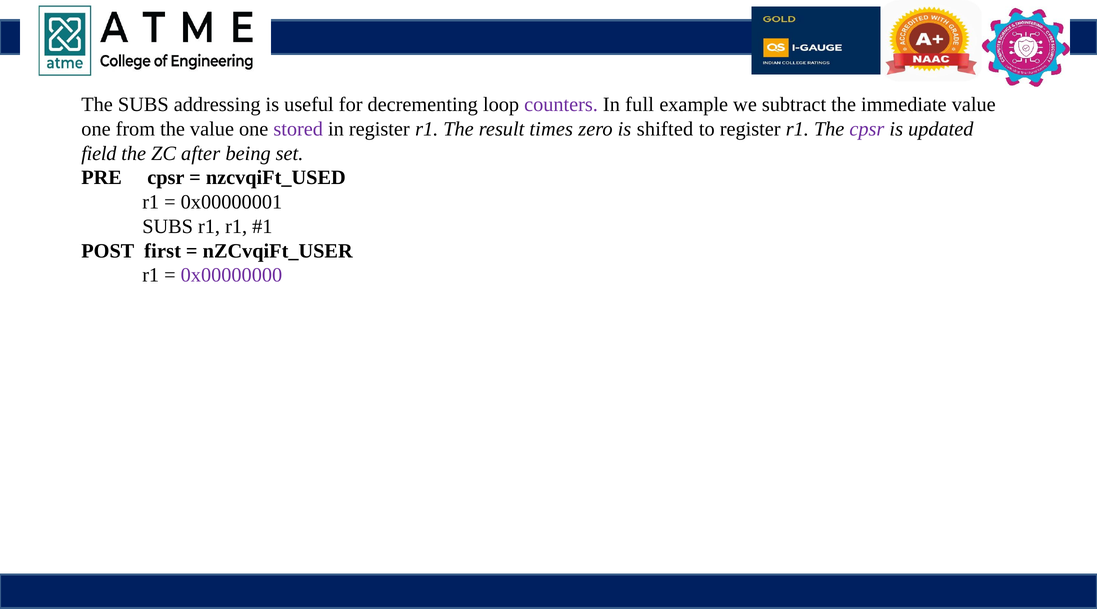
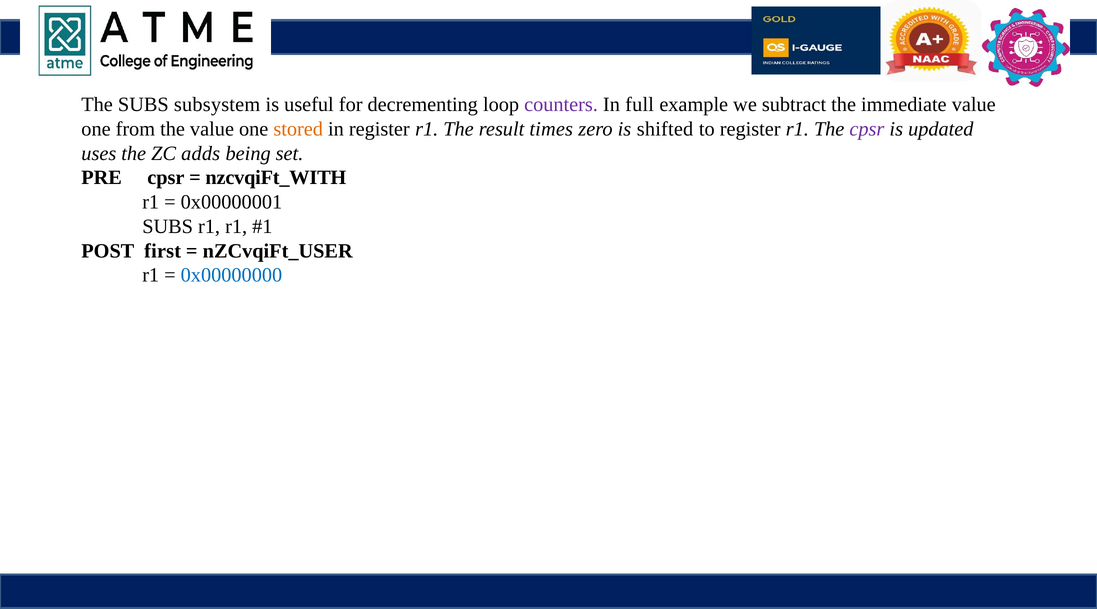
addressing: addressing -> subsystem (217, 105)
stored colour: purple -> orange (298, 129)
field: field -> uses (99, 153)
after: after -> adds (201, 153)
nzcvqiFt_USED: nzcvqiFt_USED -> nzcvqiFt_WITH (276, 178)
0x00000000 colour: purple -> blue (231, 275)
